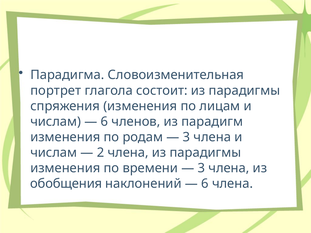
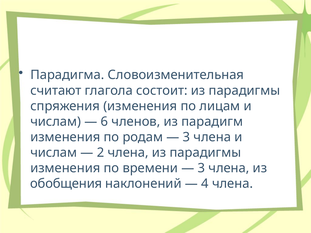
портрет: портрет -> считают (56, 91)
6: 6 -> 4 (205, 184)
